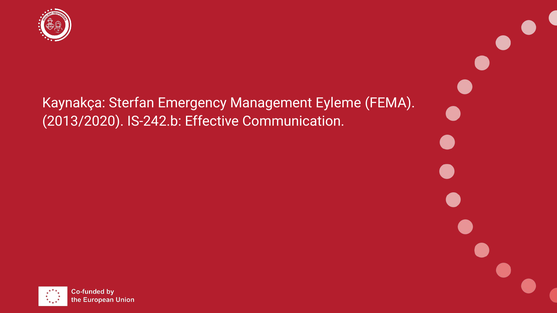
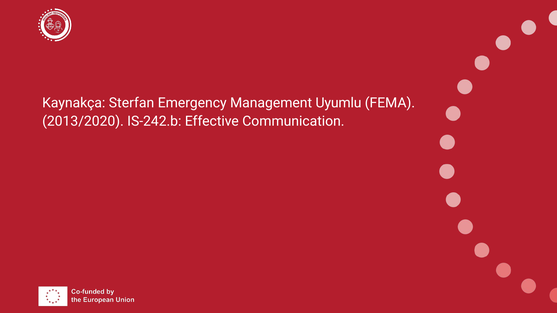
Eyleme: Eyleme -> Uyumlu (339, 103)
